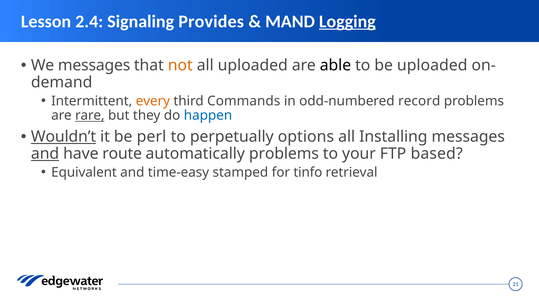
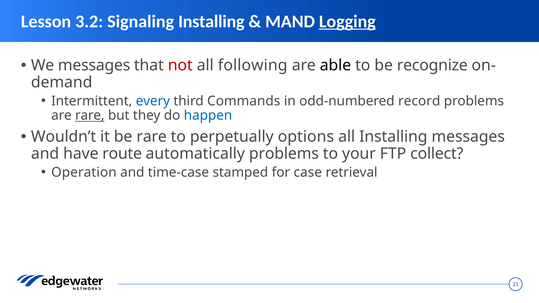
2.4: 2.4 -> 3.2 (89, 21)
Signaling Provides: Provides -> Installing (211, 21)
not colour: orange -> red (180, 65)
all uploaded: uploaded -> following (253, 65)
be uploaded: uploaded -> recognize (432, 65)
every colour: orange -> blue (153, 101)
Wouldn’t underline: present -> none (64, 137)
be perl: perl -> rare (152, 137)
and underline: present -> none (45, 154)
based: based -> collect (437, 154)
Equivalent: Equivalent -> Operation (84, 172)
time-easy: time-easy -> time-case (178, 172)
tinfo: tinfo -> case (308, 172)
